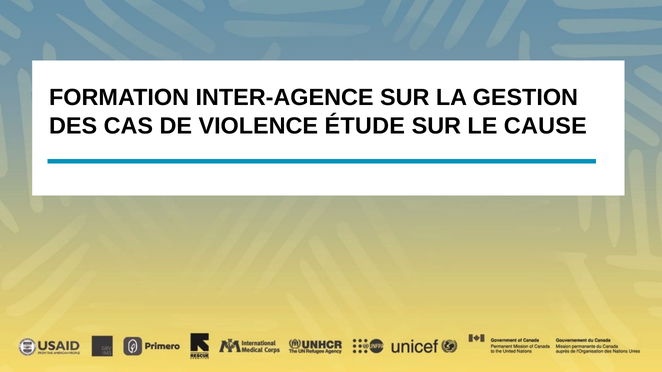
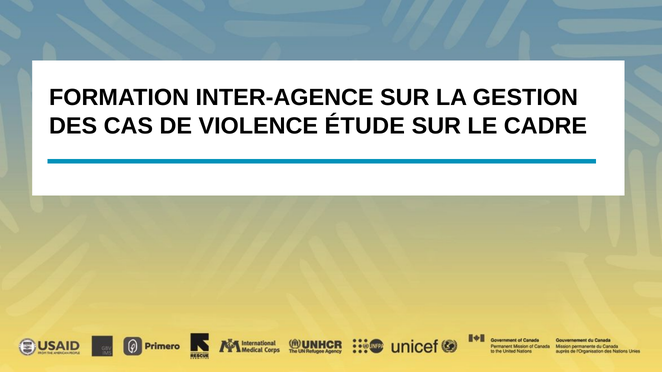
CAUSE: CAUSE -> CADRE (545, 126)
